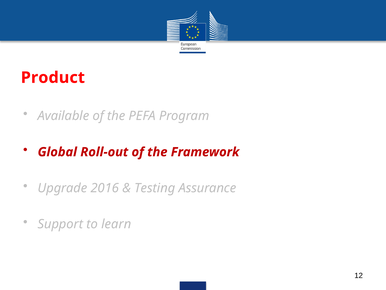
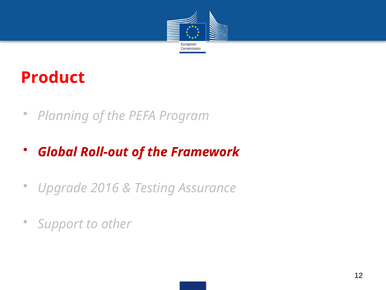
Available: Available -> Planning (63, 116)
learn: learn -> other (116, 224)
